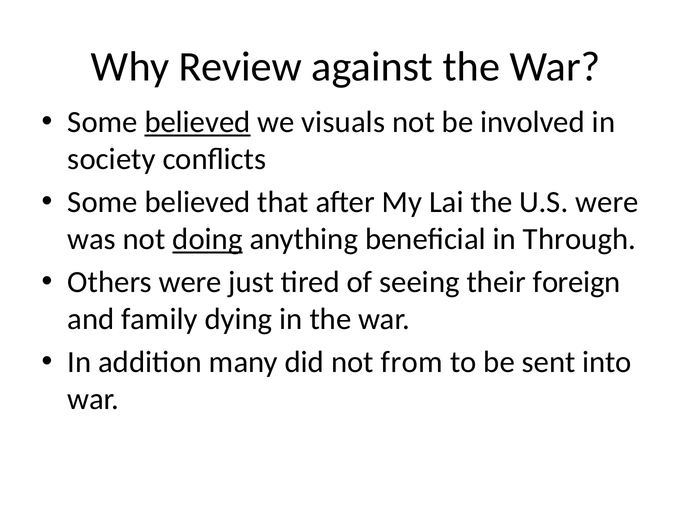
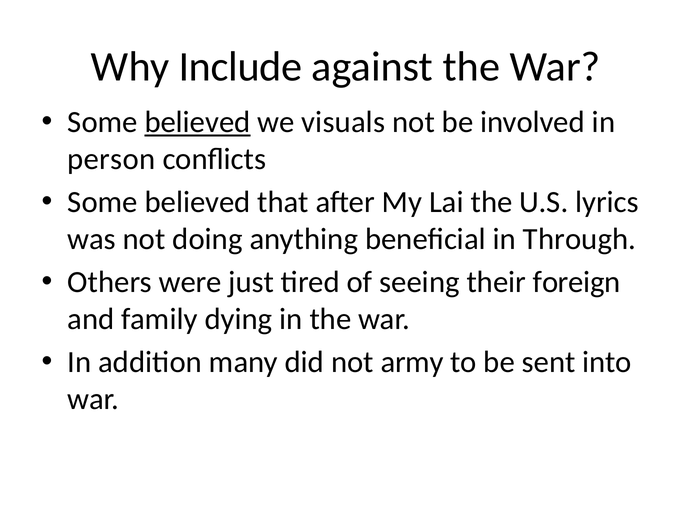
Review: Review -> Include (240, 67)
society: society -> person (111, 159)
U.S were: were -> lyrics (607, 202)
doing underline: present -> none (208, 239)
from: from -> army (412, 362)
